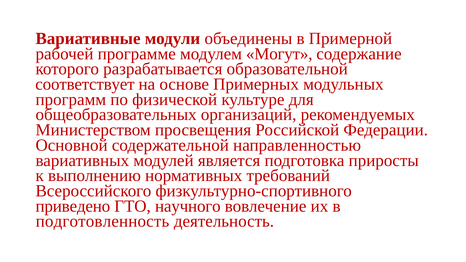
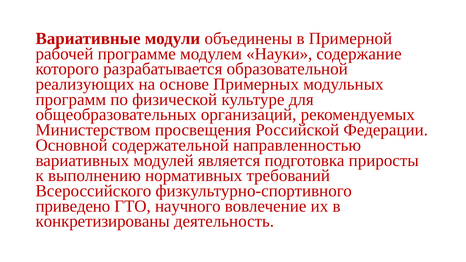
Могут: Могут -> Науки (279, 54)
соответствует: соответствует -> реализующих (85, 84)
подготовленность: подготовленность -> конкретизированы (103, 221)
